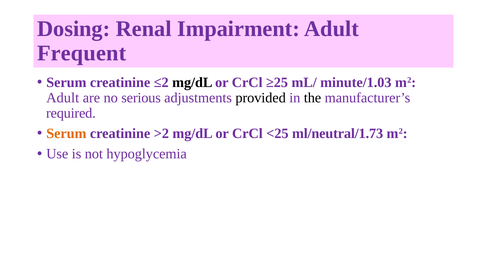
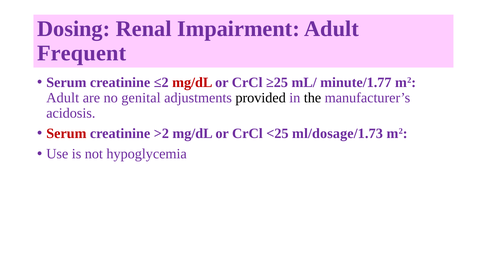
mg/dL colour: black -> red (192, 82)
minute/1.03: minute/1.03 -> minute/1.77 (356, 82)
serious: serious -> genital (141, 98)
required: required -> acidosis (71, 113)
Serum colour: orange -> red (66, 133)
ml/neutral/1.73: ml/neutral/1.73 -> ml/dosage/1.73 (337, 133)
